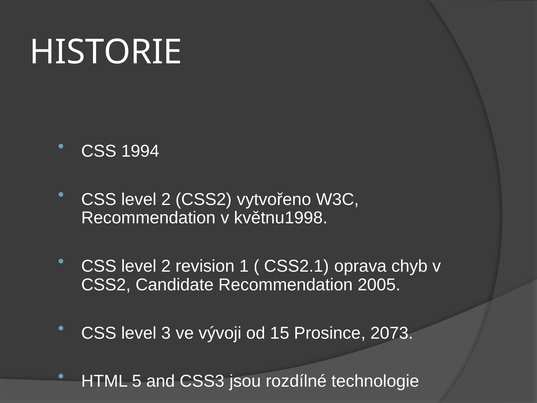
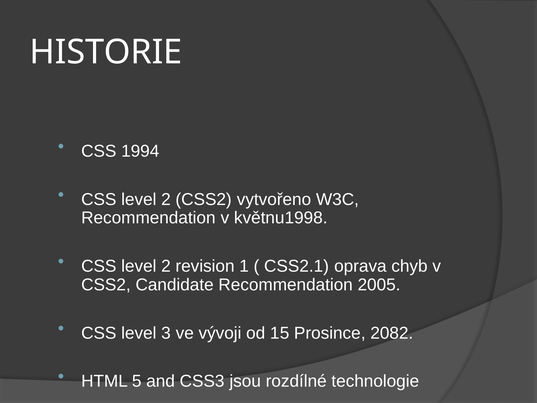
2073: 2073 -> 2082 (392, 333)
